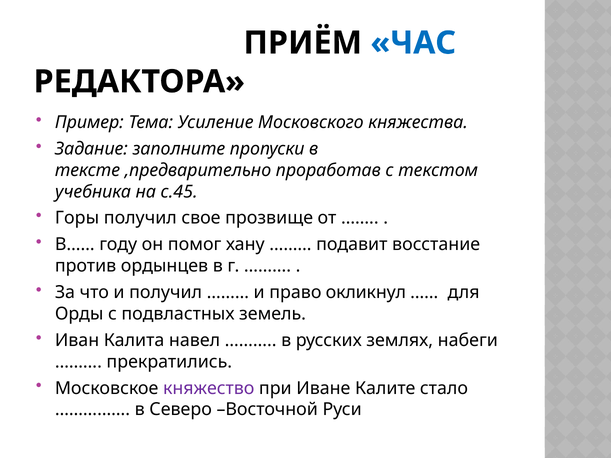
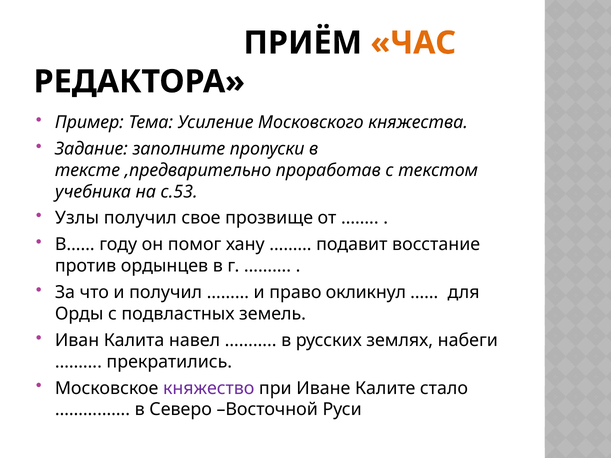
ЧАС colour: blue -> orange (413, 43)
с.45: с.45 -> с.53 (179, 192)
Горы: Горы -> Узлы (77, 218)
